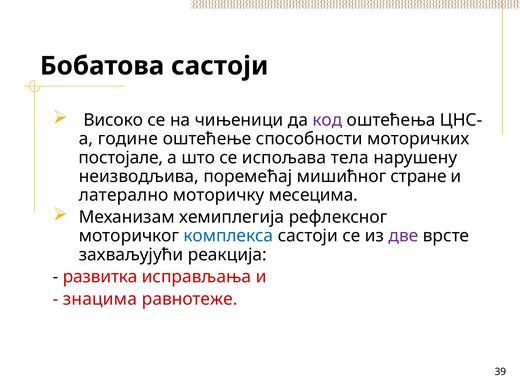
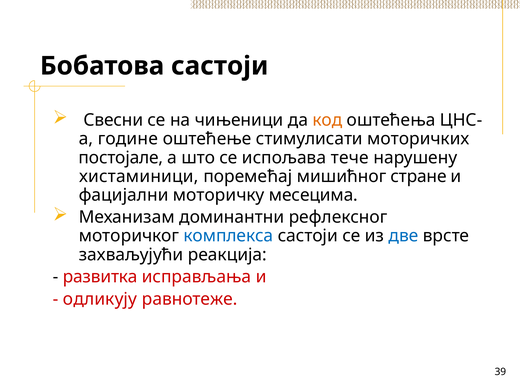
Високо: Високо -> Свесни (113, 120)
код colour: purple -> orange (327, 120)
способности: способности -> стимулисати (309, 139)
тела: тела -> тече (350, 158)
неизводљива: неизводљива -> хистаминици (139, 176)
латерално: латерално -> фацијални (124, 195)
хемиплегија: хемиплегија -> доминантни (232, 217)
две colour: purple -> blue (403, 236)
знацима: знацима -> одликују (100, 299)
